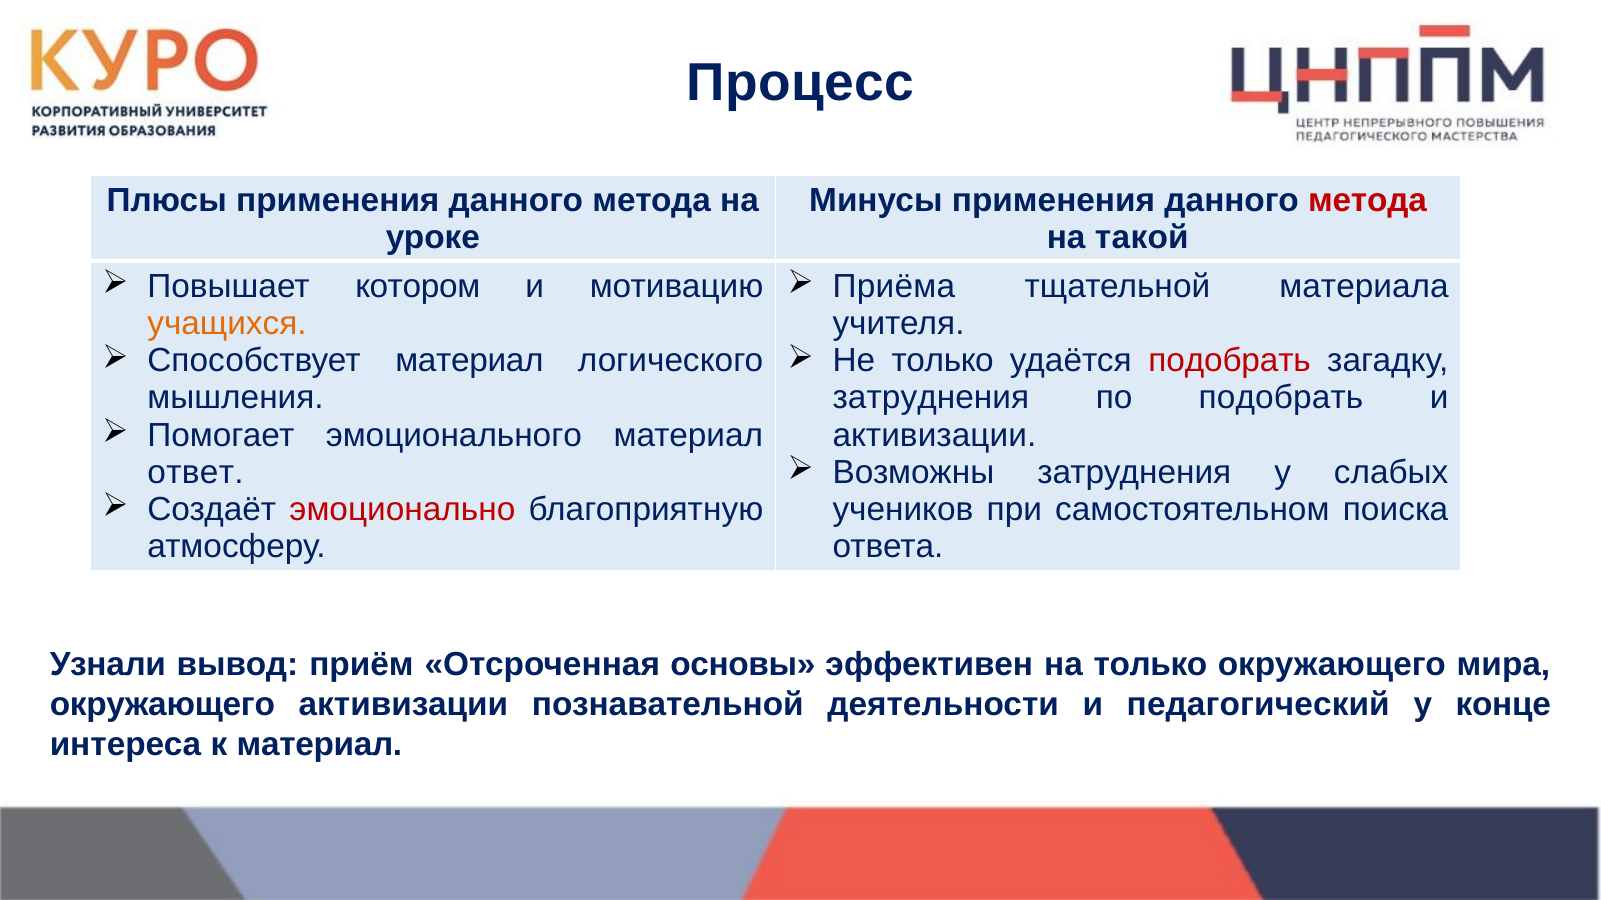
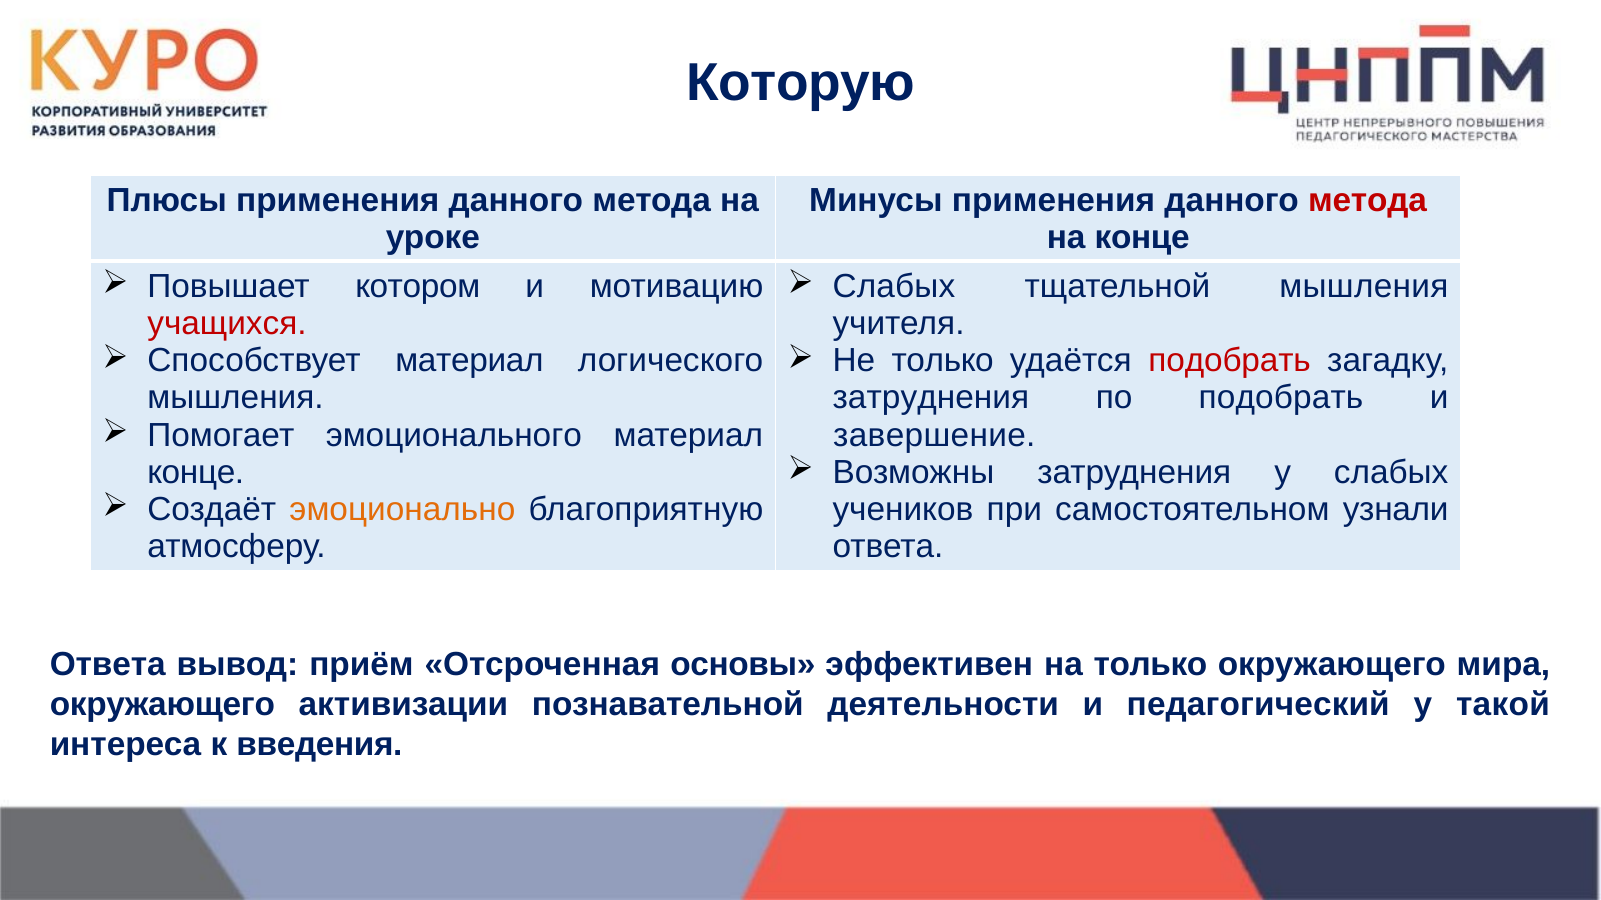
Процесс: Процесс -> Которую (801, 83)
на такой: такой -> конце (1142, 237)
Приёма: Приёма -> Слабых (894, 287)
тщательной материала: материала -> мышления (1364, 287)
учащихся colour: orange -> red (227, 324)
активизации: активизации -> завершение (934, 435)
ответ: ответ -> конце (196, 473)
эмоционально colour: red -> orange (402, 510)
поиска: поиска -> узнали (1396, 510)
Узнали: Узнали -> Ответа (108, 665)
конце: конце -> такой (1503, 705)
к материал: материал -> введения (319, 745)
